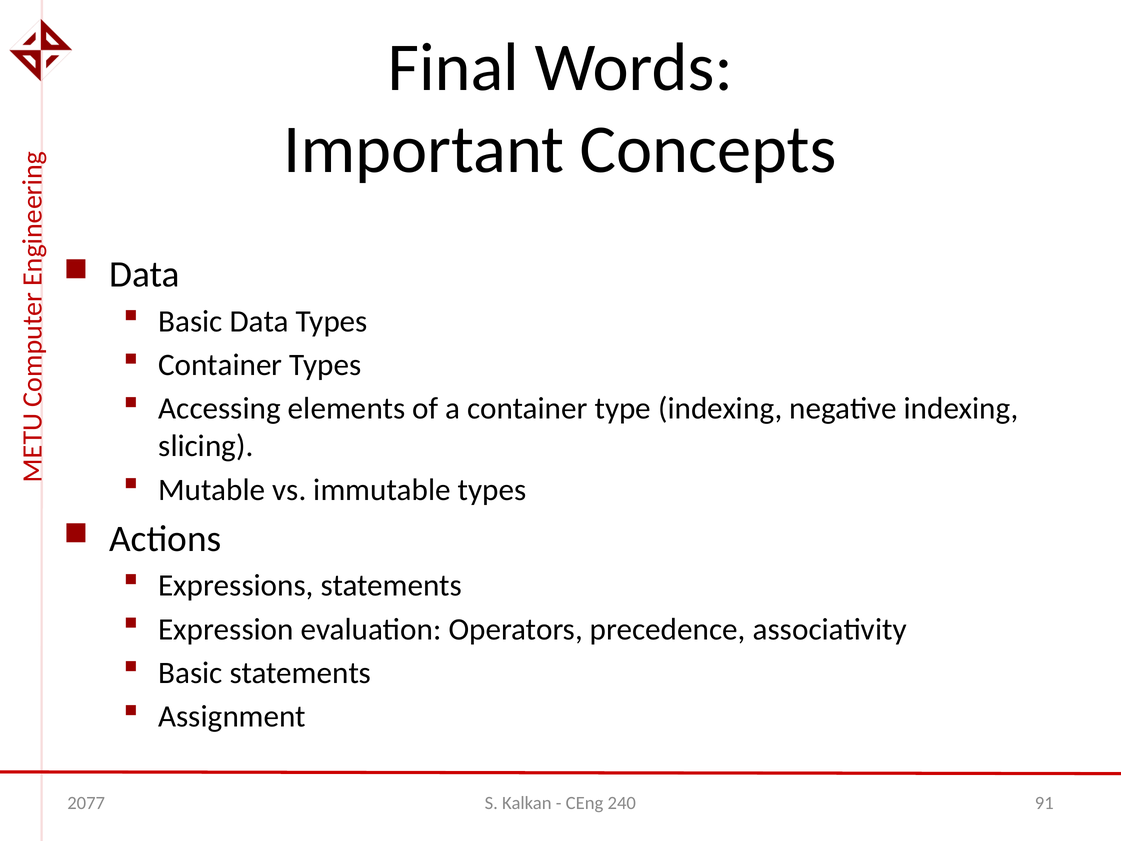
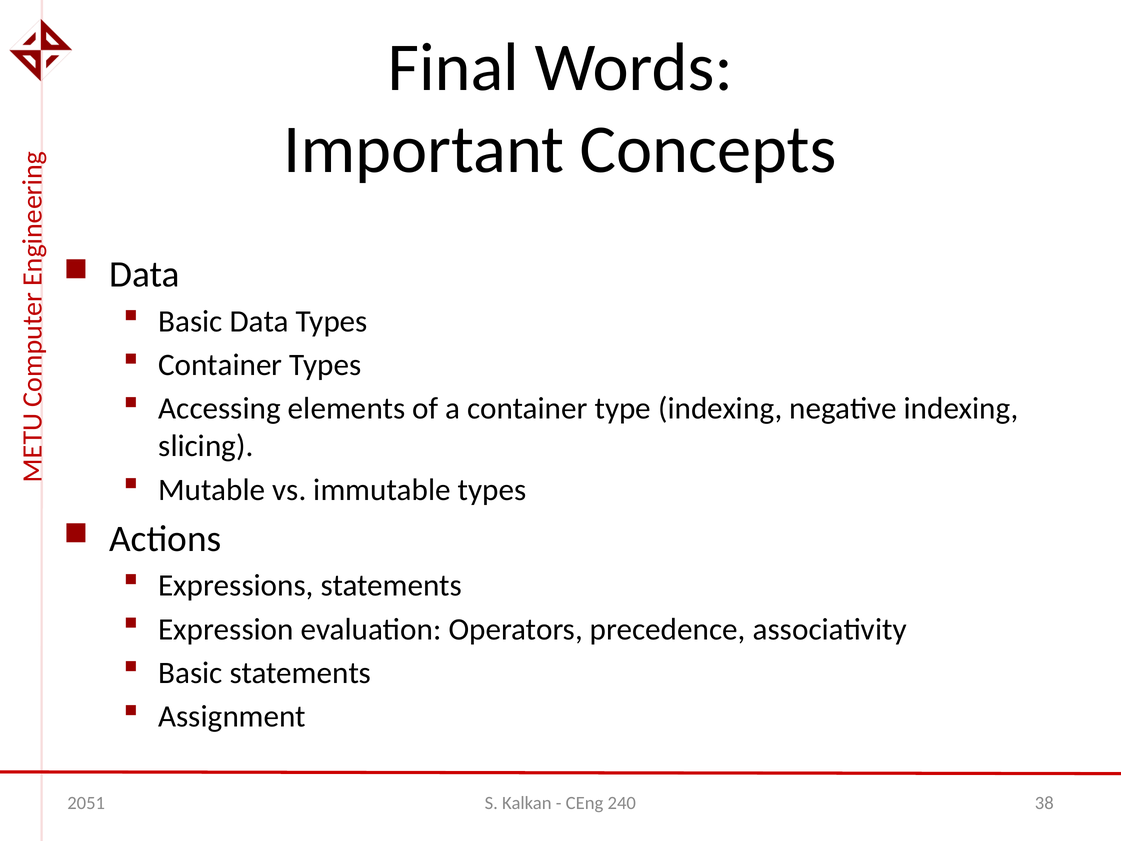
2077: 2077 -> 2051 (86, 803)
91: 91 -> 38 (1044, 803)
